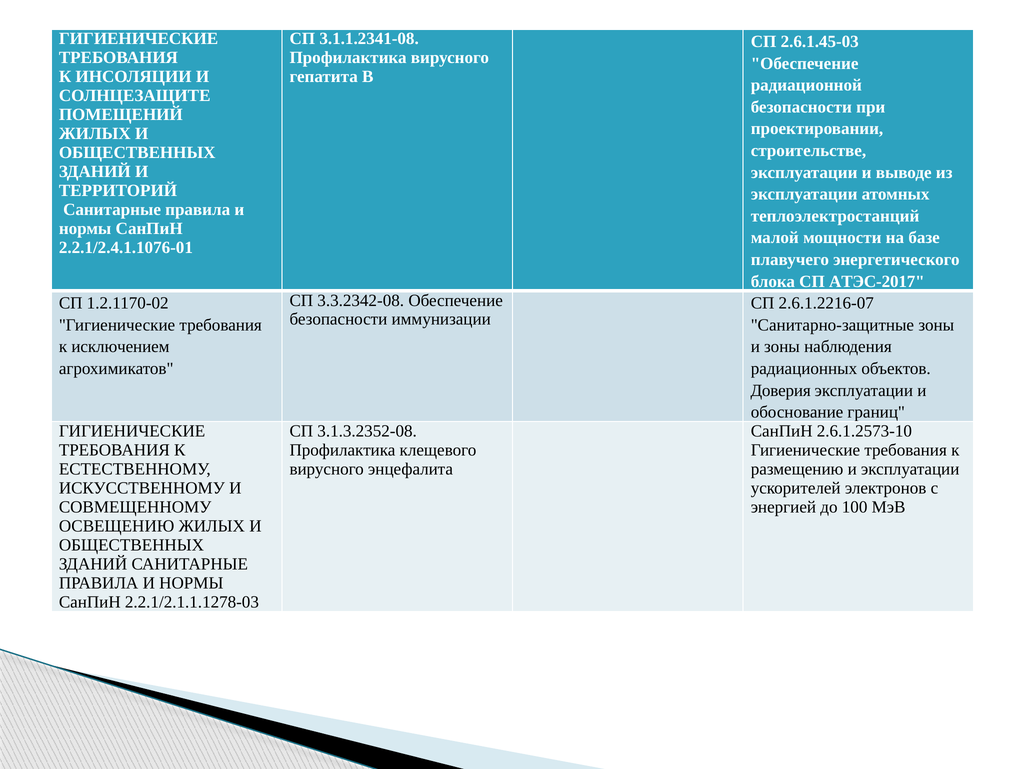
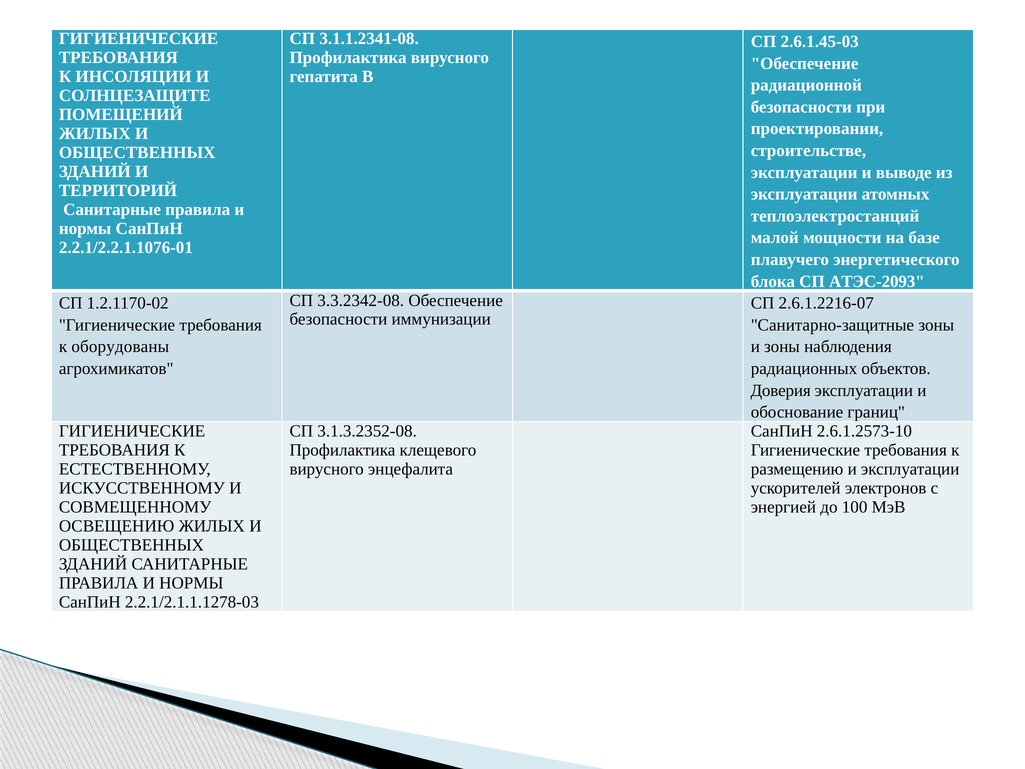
2.2.1/2.4.1.1076-01: 2.2.1/2.4.1.1076-01 -> 2.2.1/2.2.1.1076-01 (126, 247)
АТЭС-2017: АТЭС-2017 -> АТЭС-2093 (877, 281)
исключением: исключением -> оборудованы (120, 347)
